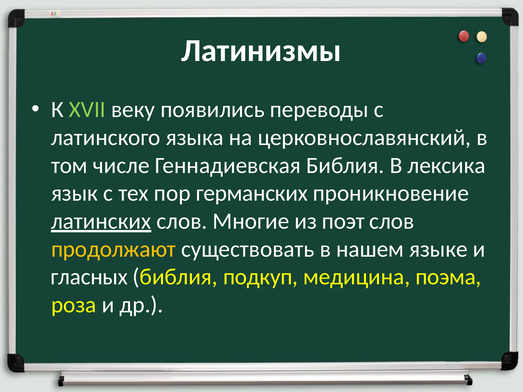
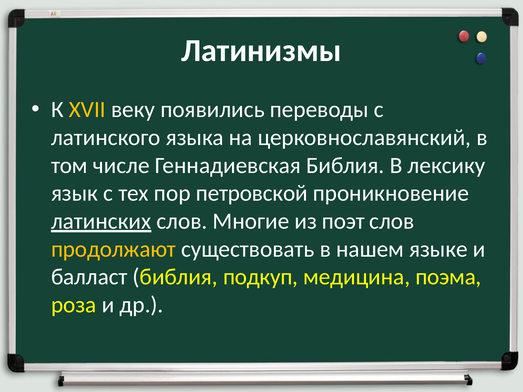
XVII colour: light green -> yellow (87, 110)
лексика: лексика -> лексику (447, 166)
германских: германских -> петровской (252, 193)
гласных: гласных -> балласт (89, 277)
